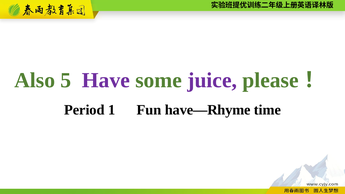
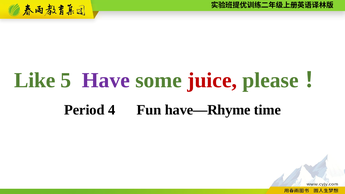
Also: Also -> Like (35, 80)
juice colour: purple -> red (212, 80)
1: 1 -> 4 (112, 110)
